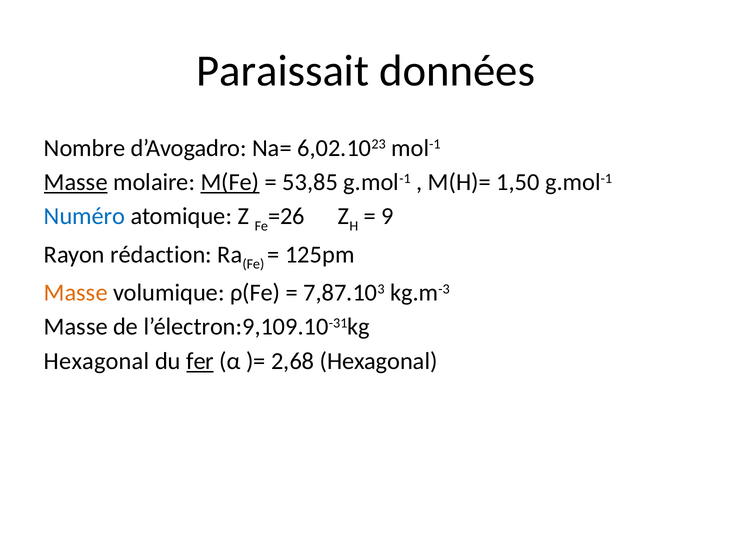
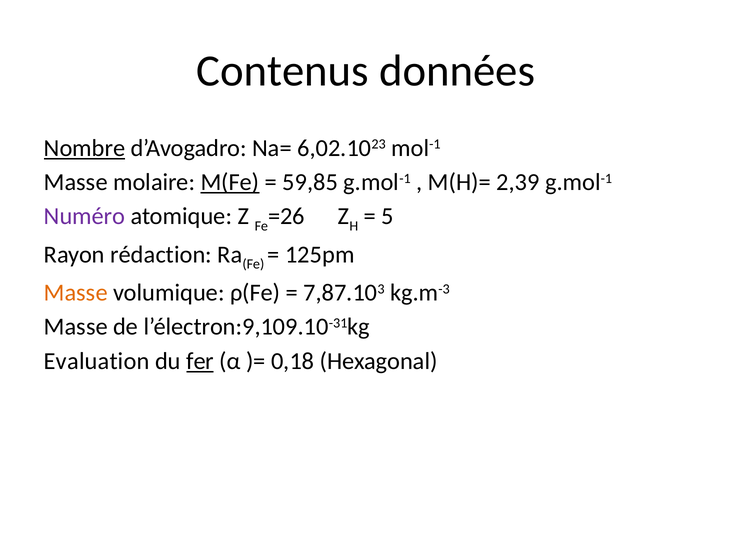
Paraissait: Paraissait -> Contenus (283, 71)
Nombre underline: none -> present (85, 148)
Masse underline: present -> none (76, 182)
53,85: 53,85 -> 59,85 (310, 182)
1,50: 1,50 -> 2,39 (518, 182)
Numéro colour: blue -> purple (84, 216)
9: 9 -> 5 (388, 216)
Hexagonal: Hexagonal -> Evaluation (97, 361)
2,68: 2,68 -> 0,18 (293, 361)
